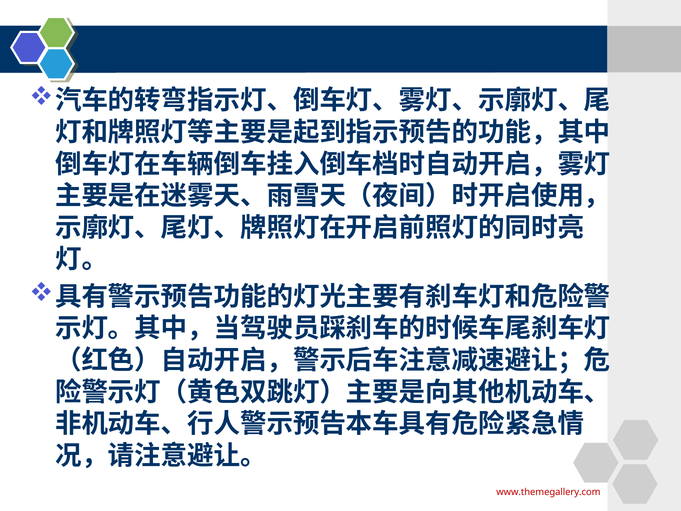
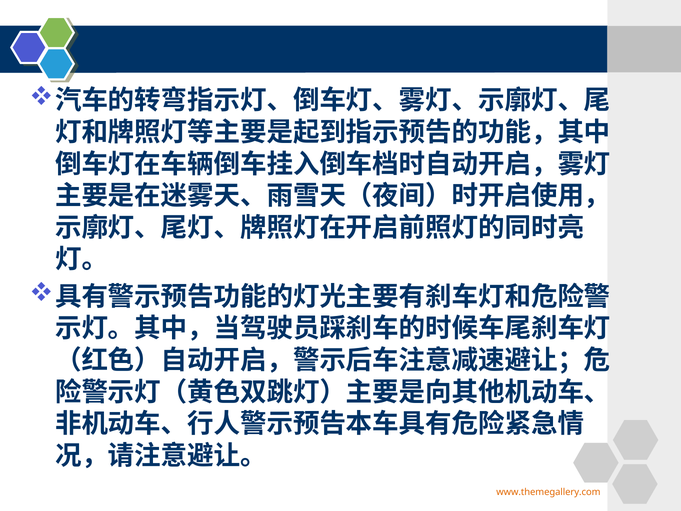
www.themegallery.com colour: red -> orange (548, 492)
